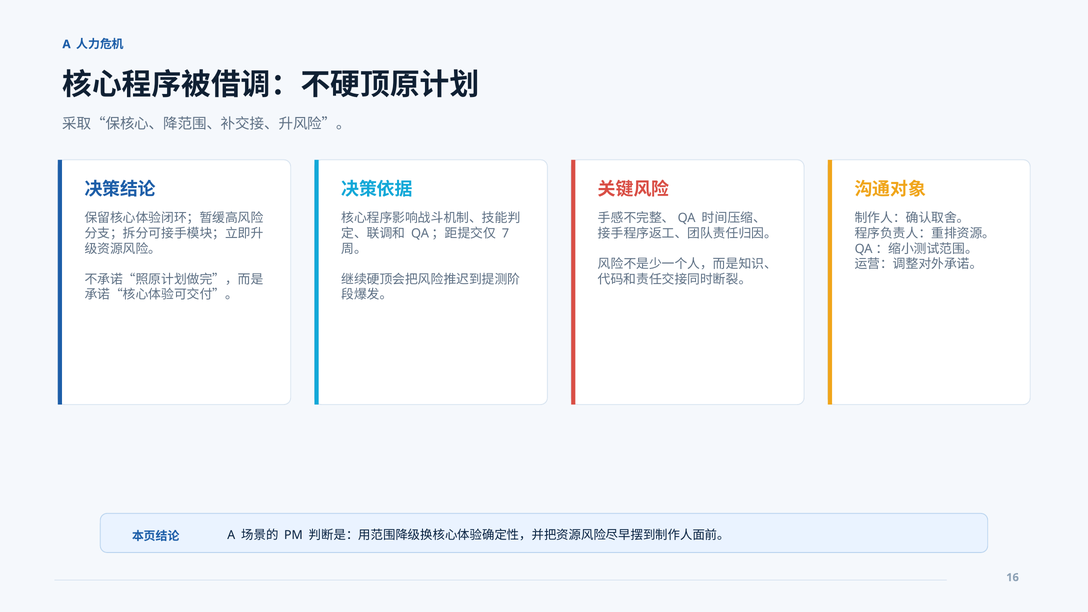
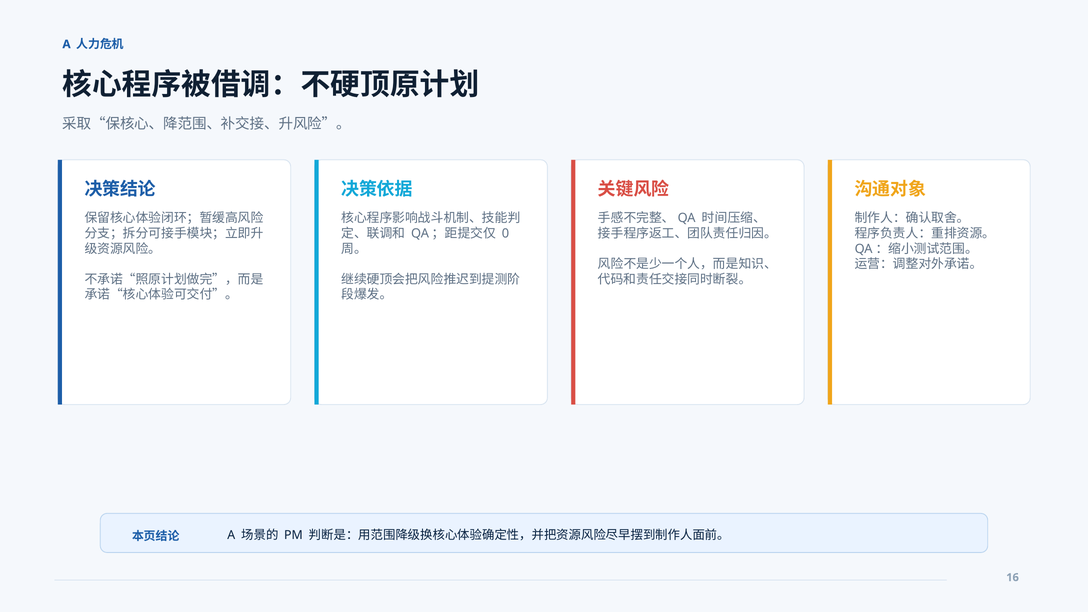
7: 7 -> 0 (505, 234)
